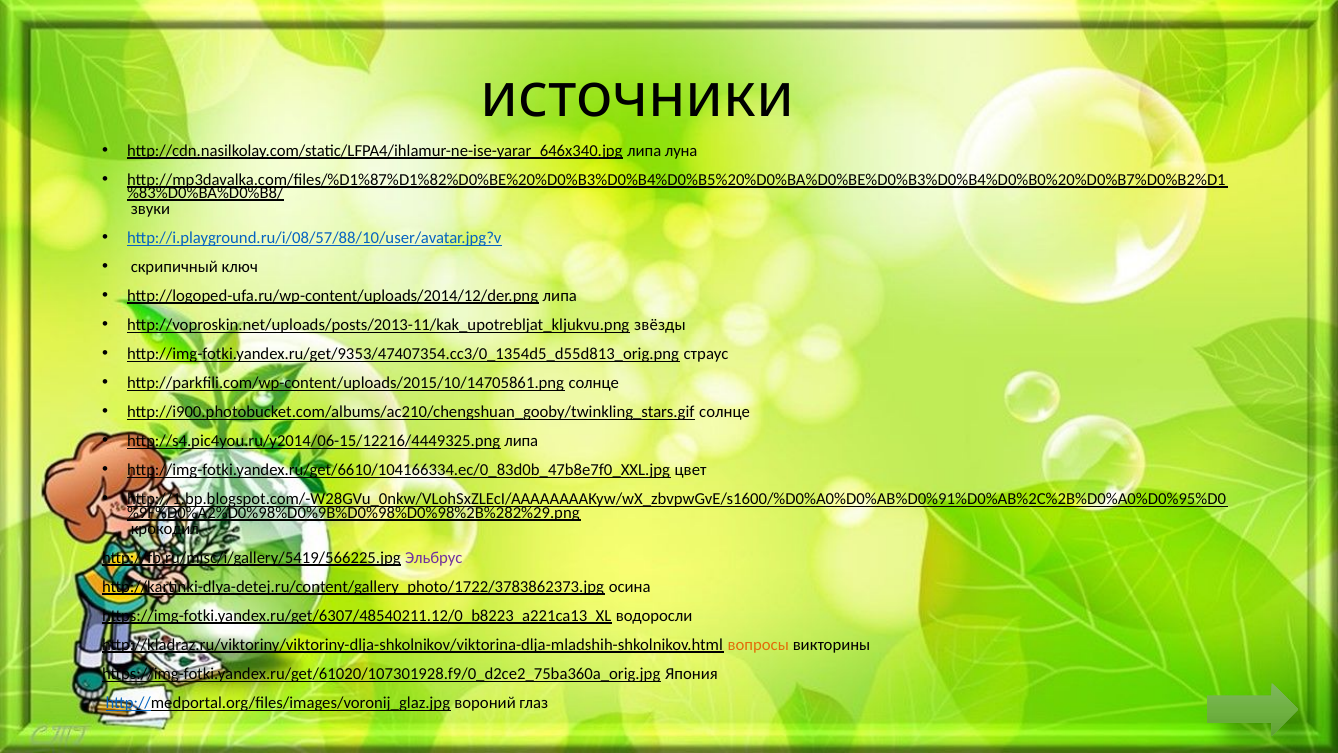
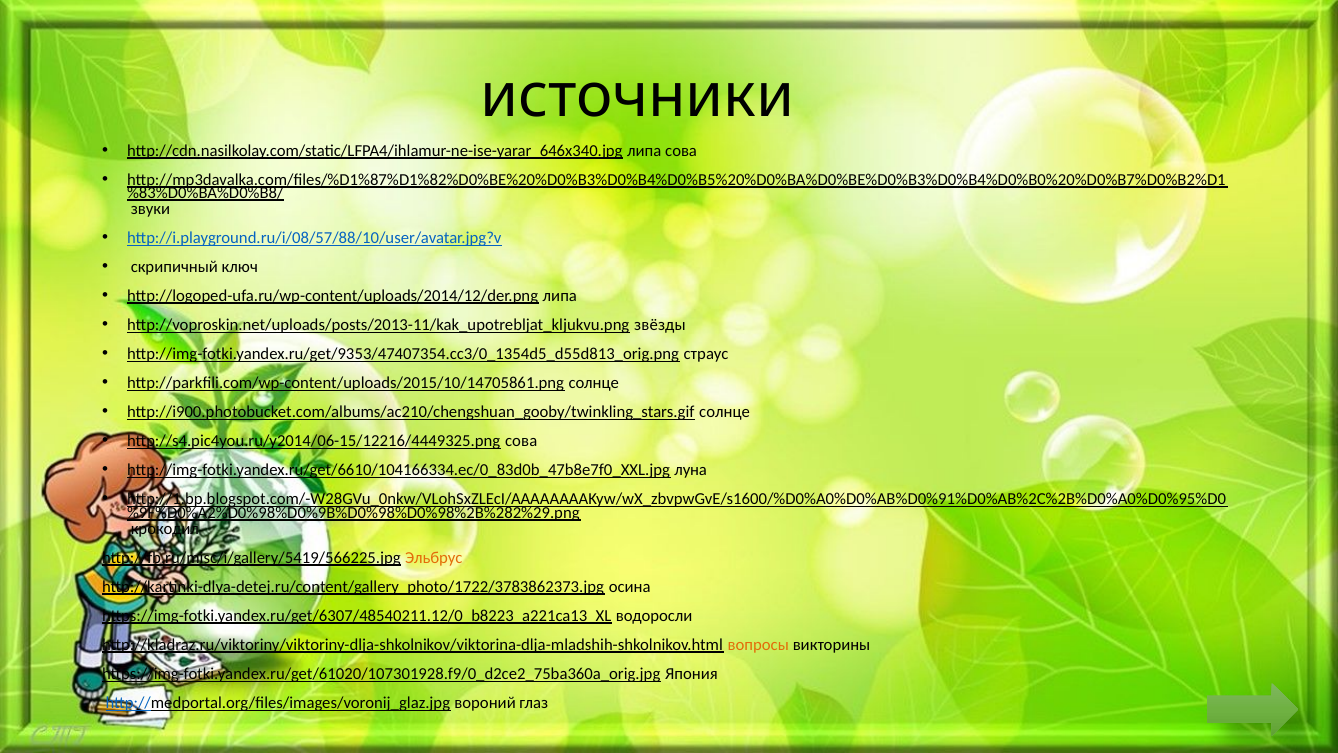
липа луна: луна -> сова (681, 150)
http://s4.pic4you.ru/y2014/06-15/12216/4449325.png липа: липа -> сова (521, 441)
цвет: цвет -> луна (691, 470)
Эльбрус colour: purple -> orange (434, 558)
